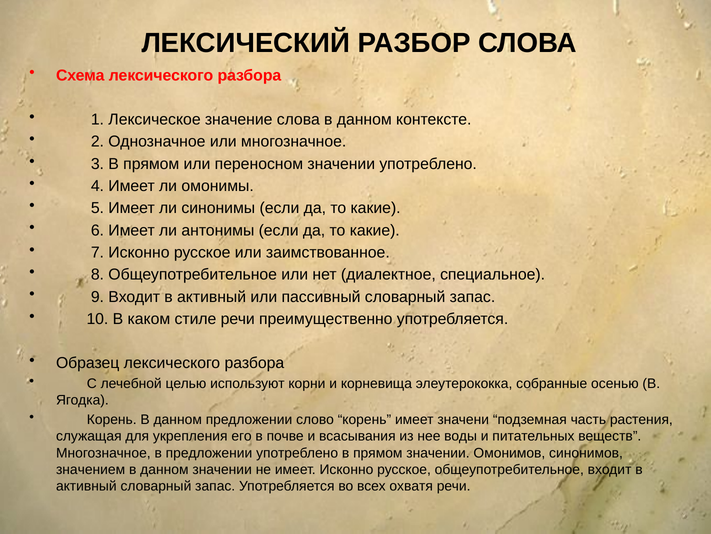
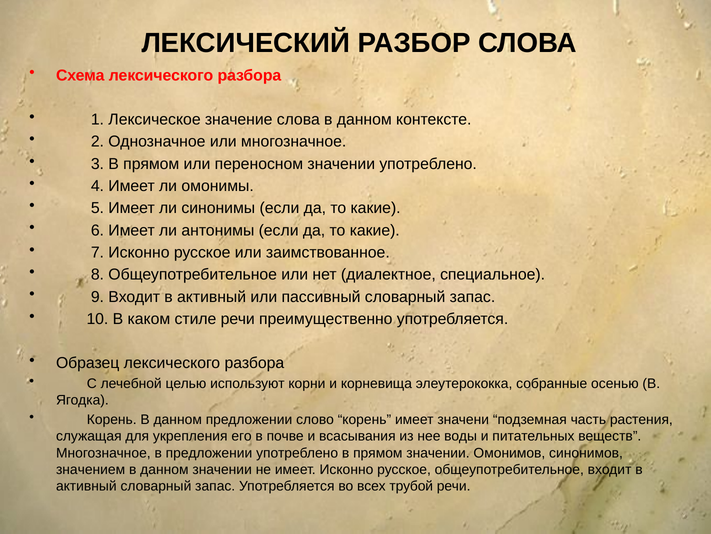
охватя: охватя -> трубой (411, 485)
